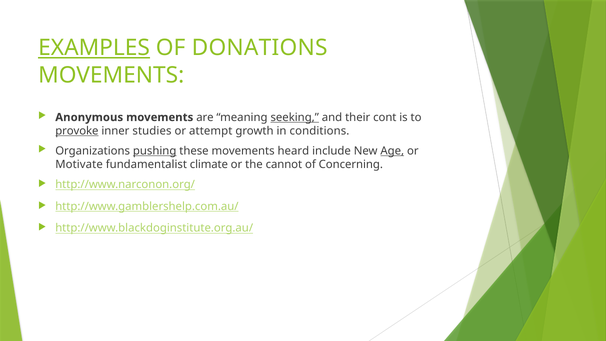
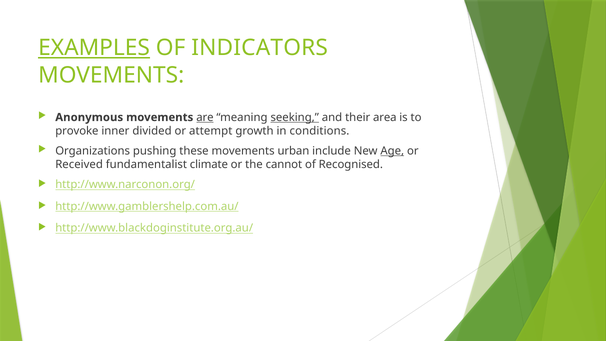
DONATIONS: DONATIONS -> INDICATORS (260, 48)
are underline: none -> present (205, 117)
cont: cont -> area (385, 117)
provoke underline: present -> none (77, 131)
studies: studies -> divided (152, 131)
pushing underline: present -> none (155, 151)
heard: heard -> urban (293, 151)
Motivate: Motivate -> Received (79, 165)
Concerning: Concerning -> Recognised (351, 165)
